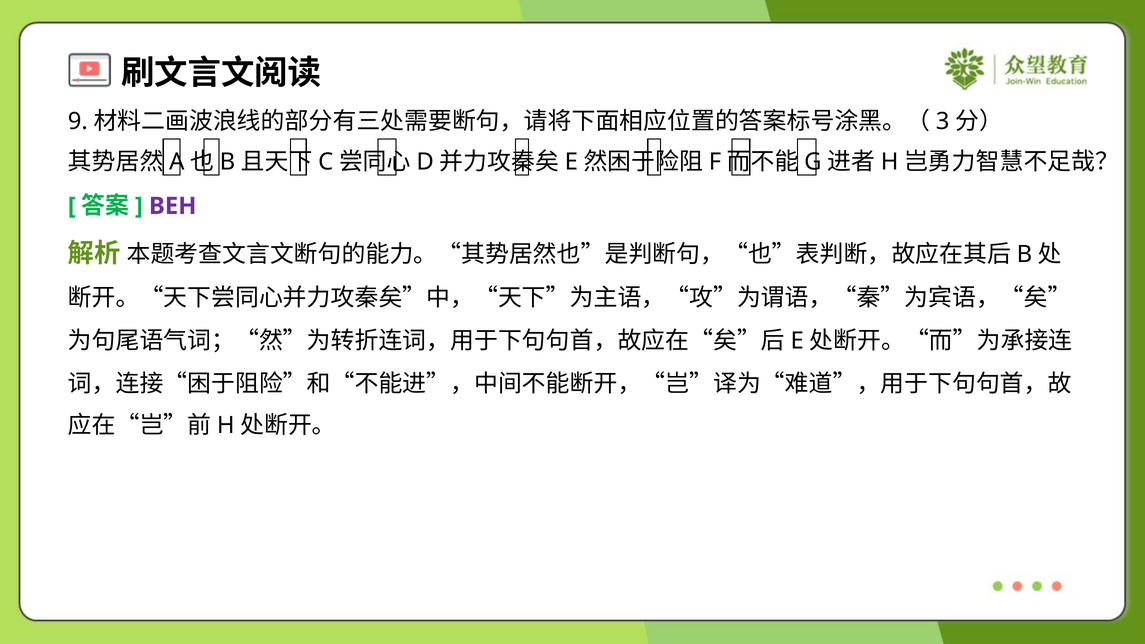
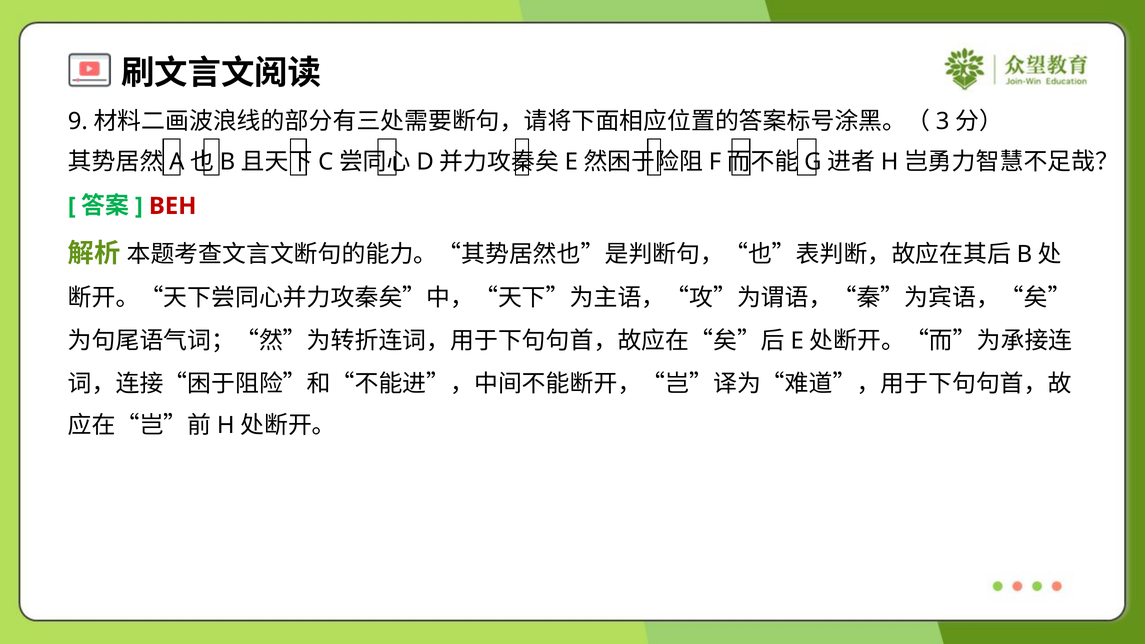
BEH colour: purple -> red (173, 206)
